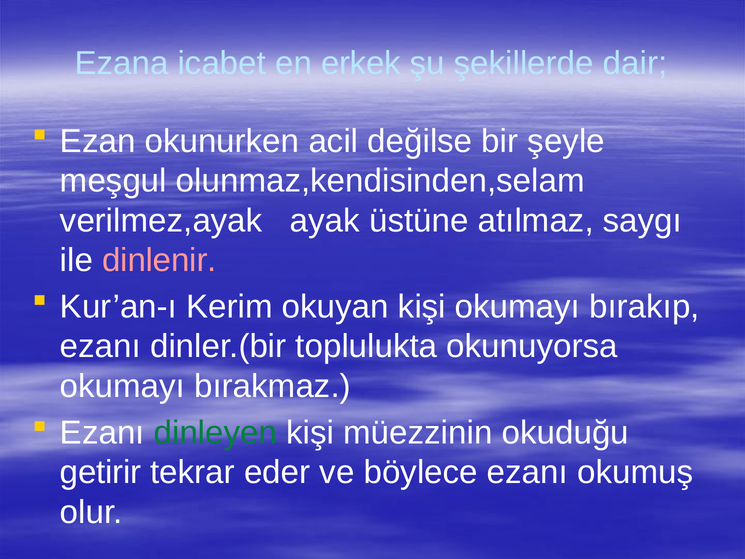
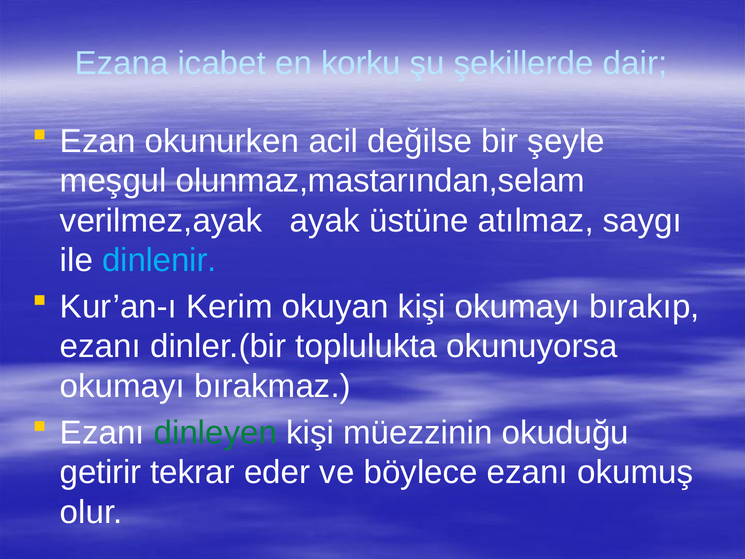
erkek: erkek -> korku (361, 63)
olunmaz,kendisinden,selam: olunmaz,kendisinden,selam -> olunmaz,mastarından,selam (380, 181)
dinlenir colour: pink -> light blue (159, 260)
